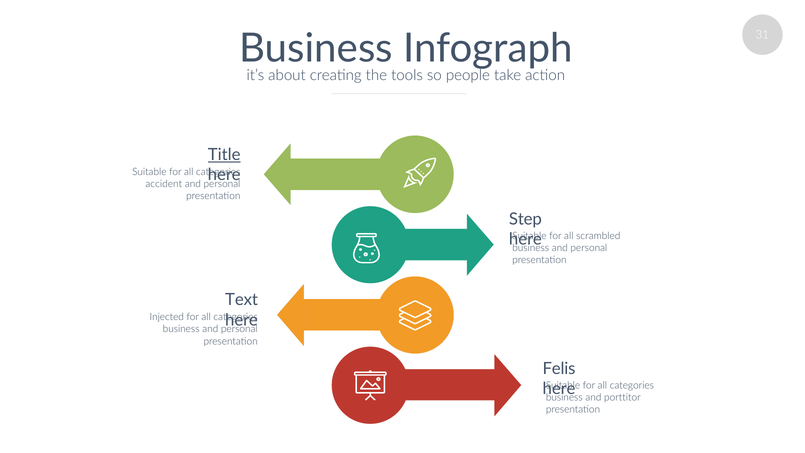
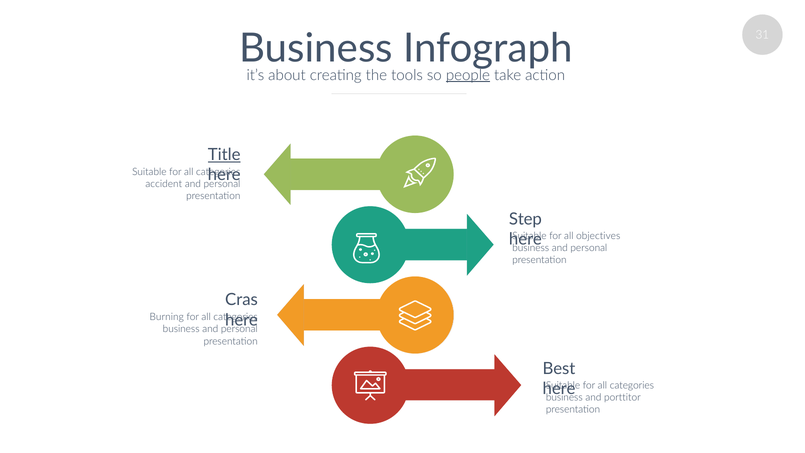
people underline: none -> present (468, 75)
scrambled: scrambled -> objectives (598, 236)
Text: Text -> Cras (242, 300)
Injected: Injected -> Burning (167, 317)
Felis: Felis -> Best (559, 368)
